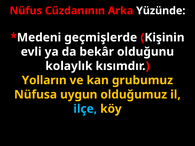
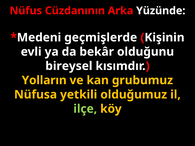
kolaylık: kolaylık -> bireysel (69, 66)
uygun: uygun -> yetkili (79, 95)
ilçe colour: light blue -> light green (85, 109)
